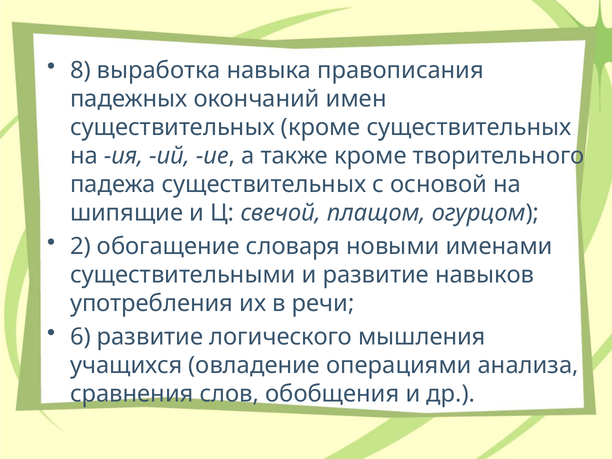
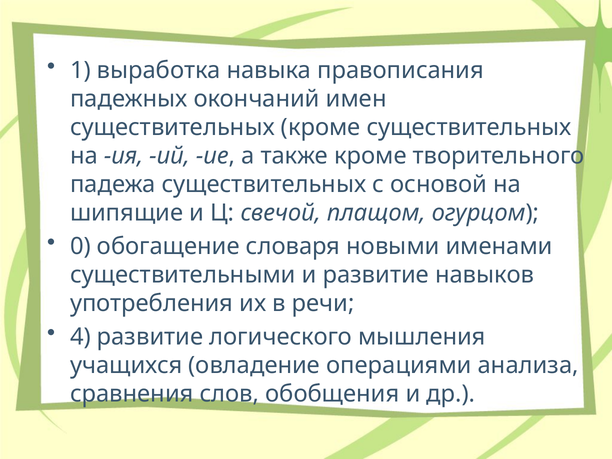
8: 8 -> 1 (80, 70)
2: 2 -> 0 (80, 246)
6: 6 -> 4 (80, 337)
